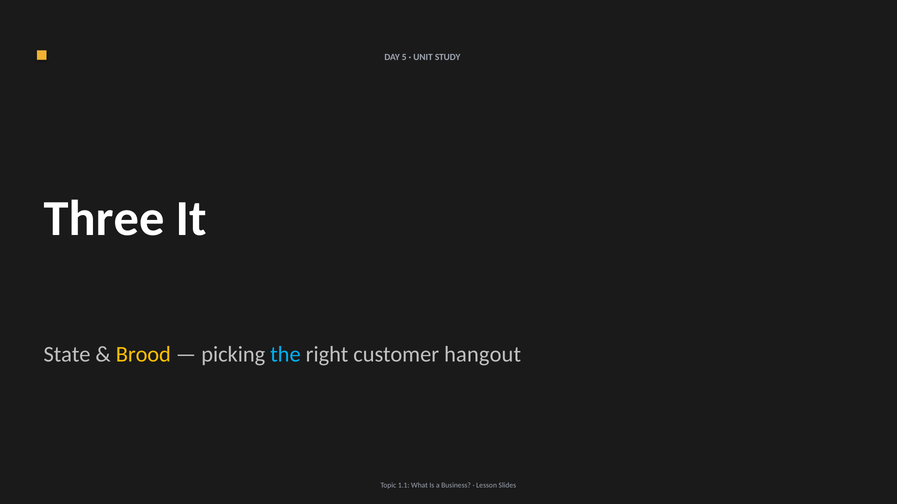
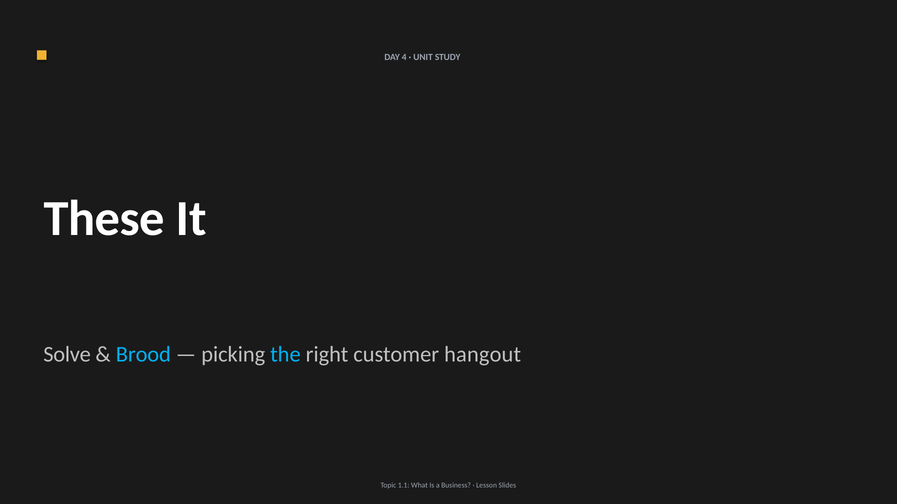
5: 5 -> 4 (404, 57)
Three: Three -> These (104, 219)
State: State -> Solve (67, 355)
Brood colour: yellow -> light blue (143, 355)
